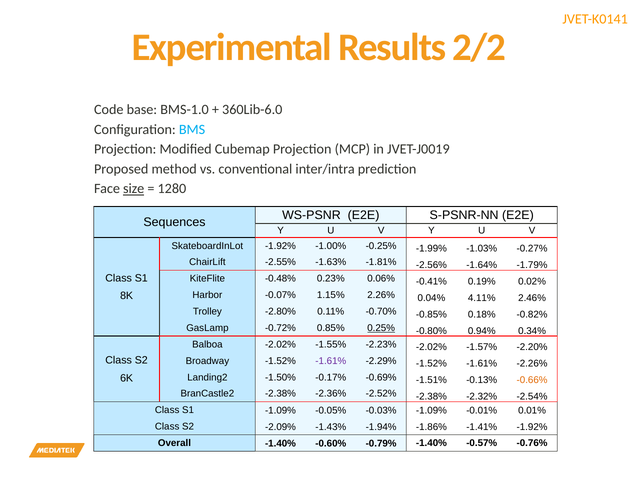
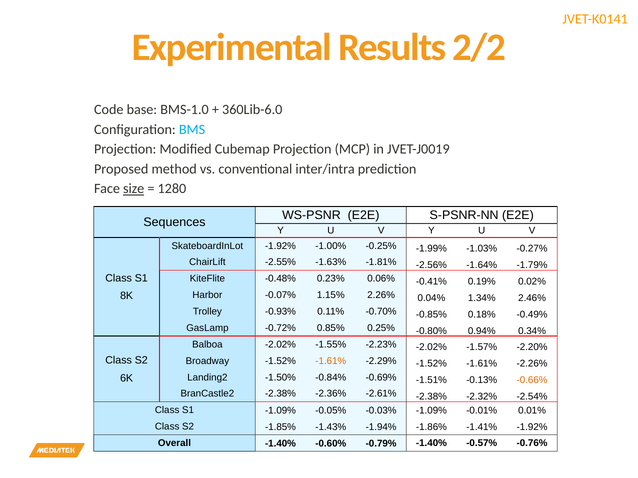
4.11%: 4.11% -> 1.34% (482, 298)
-2.80%: -2.80% -> -0.93% (280, 312)
-0.82%: -0.82% -> -0.49% (532, 315)
0.25% underline: present -> none (381, 328)
-1.61% colour: purple -> orange (331, 361)
-0.17%: -0.17% -> -0.84% (331, 378)
-2.52%: -2.52% -> -2.61% (381, 394)
-2.09%: -2.09% -> -1.85% (280, 427)
